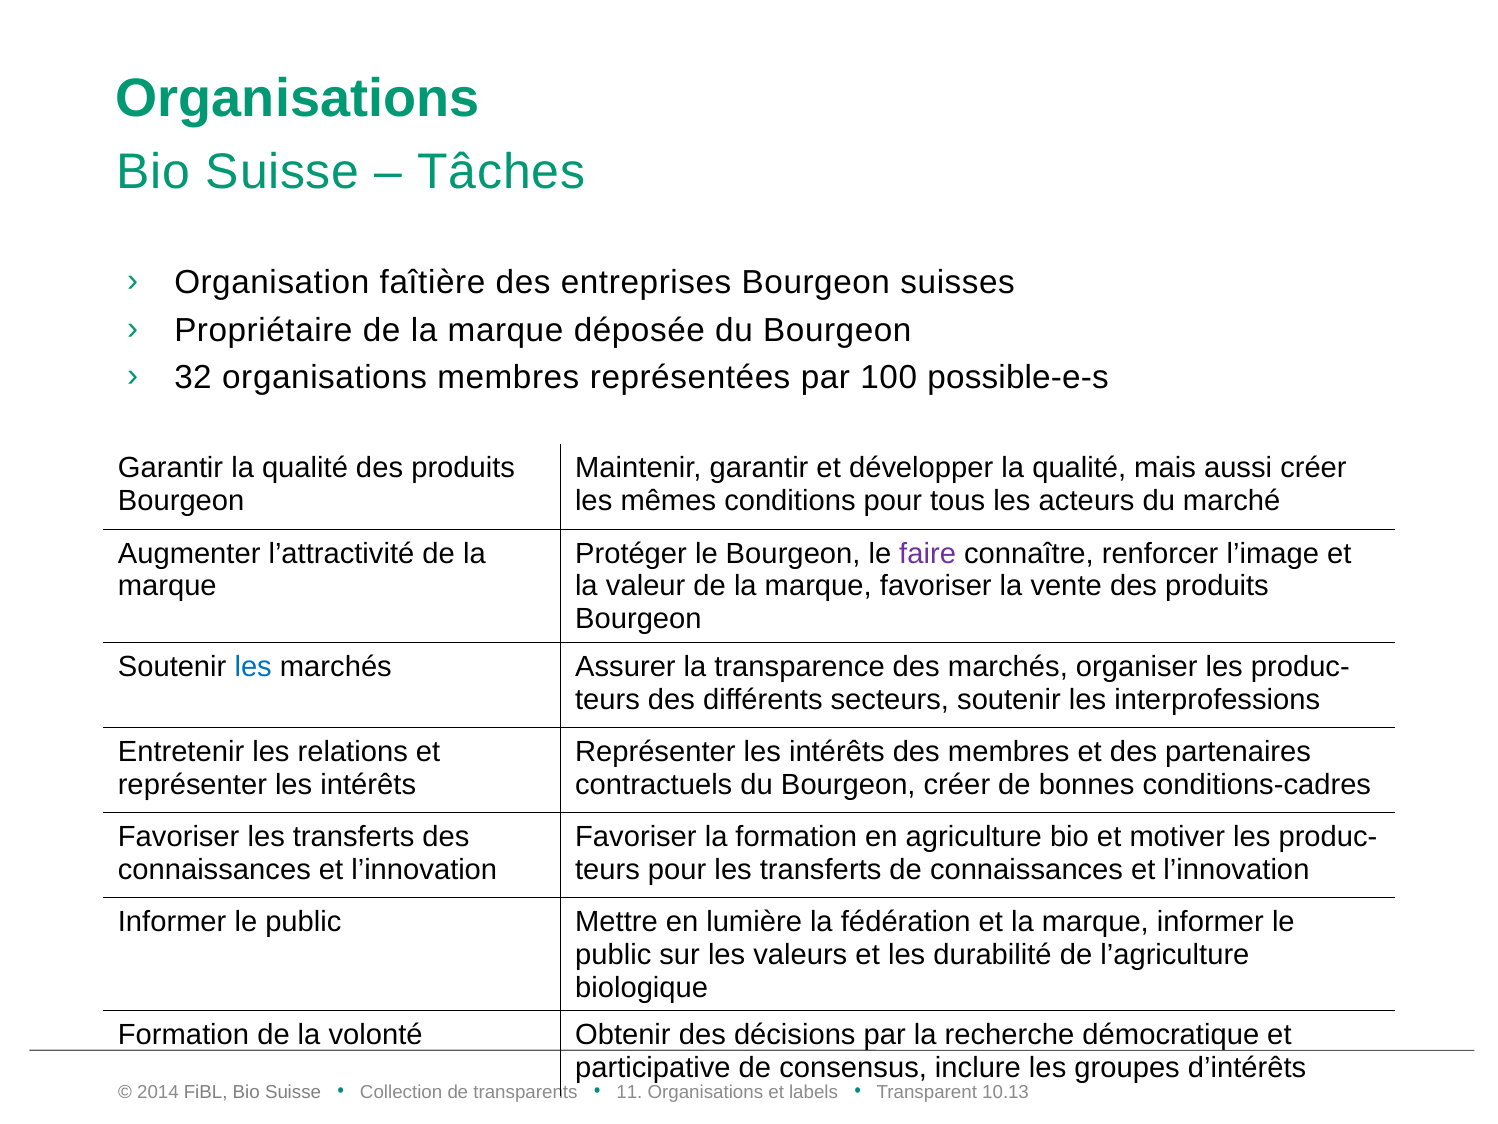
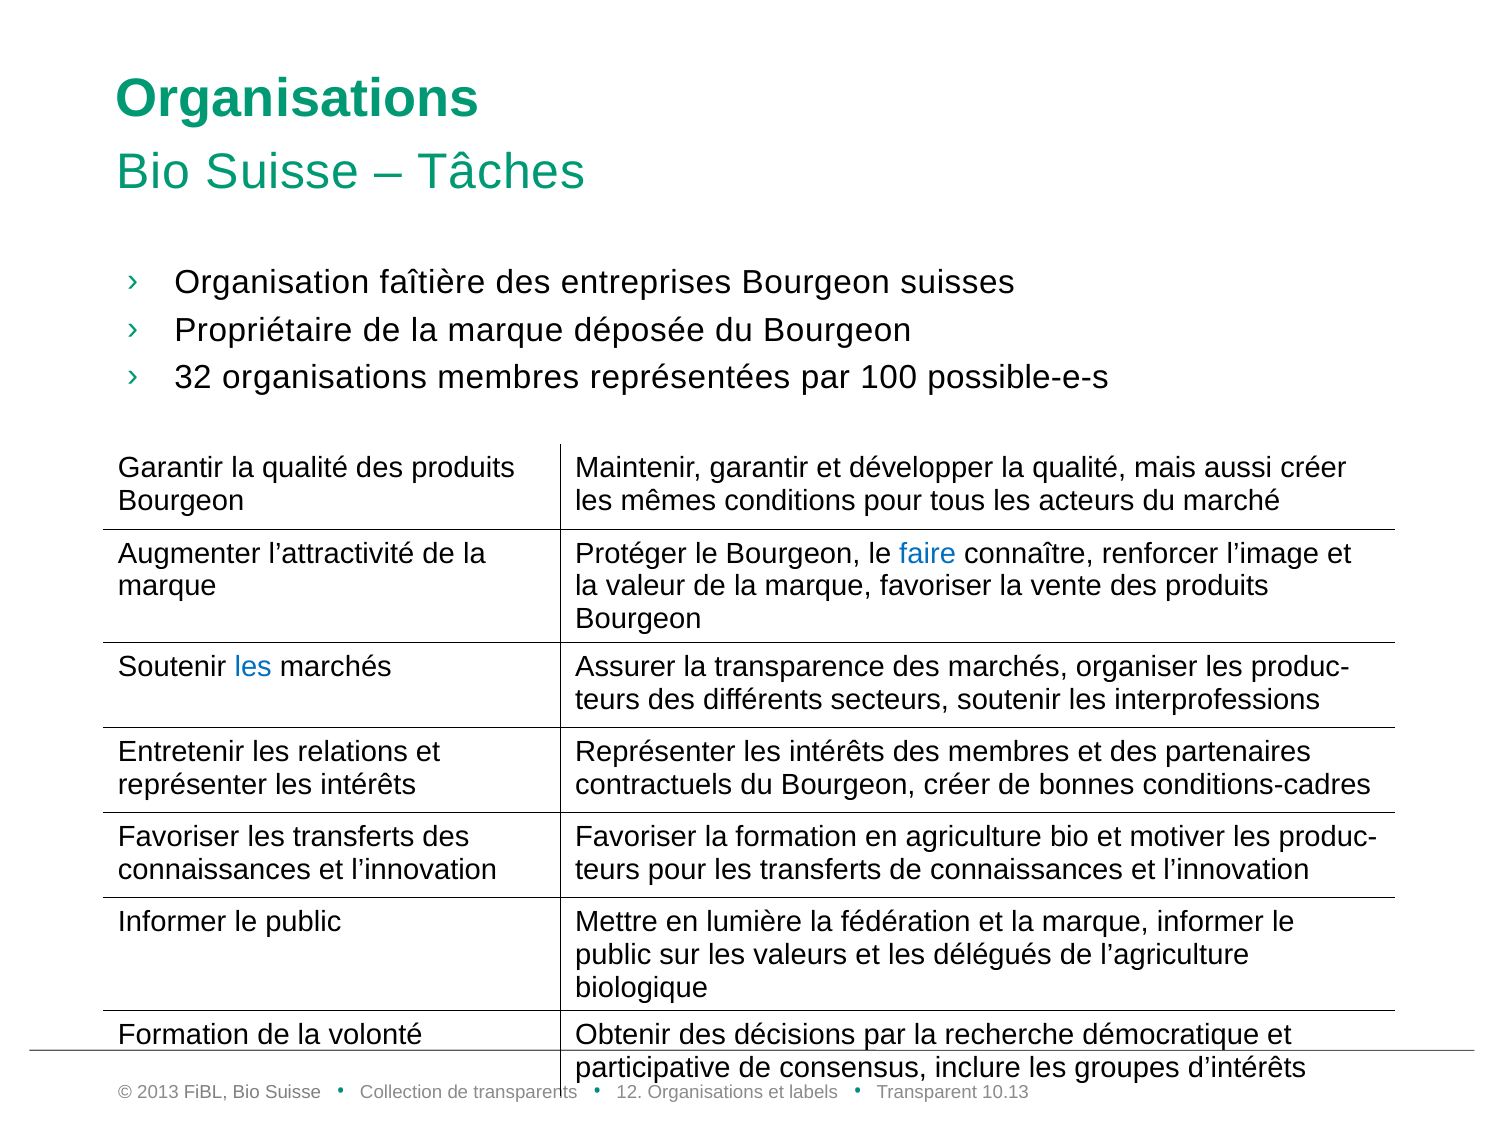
faire colour: purple -> blue (928, 553)
durabilité: durabilité -> délégués (993, 954)
2014: 2014 -> 2013 (158, 1092)
11: 11 -> 12 (629, 1092)
